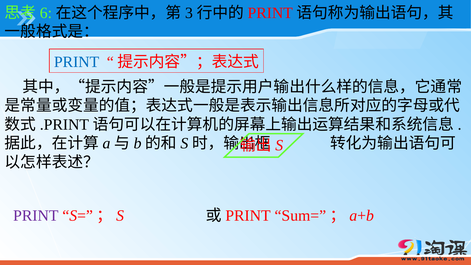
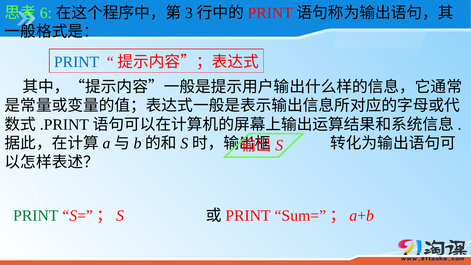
PRINT colour: purple -> green (36, 216)
